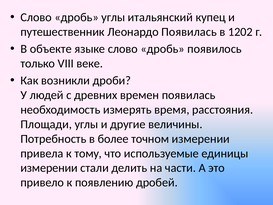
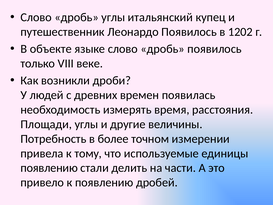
Леонардо Появилась: Появилась -> Появилось (189, 32)
измерении: измерении -> появлению (49, 168)
